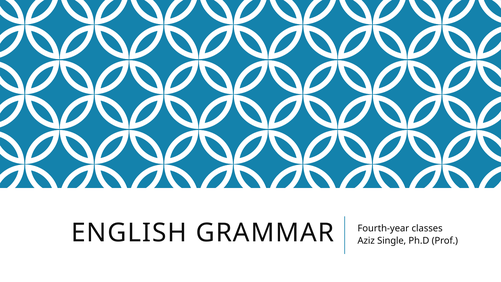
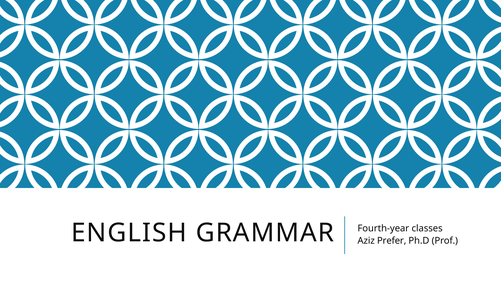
Single: Single -> Prefer (392, 241)
